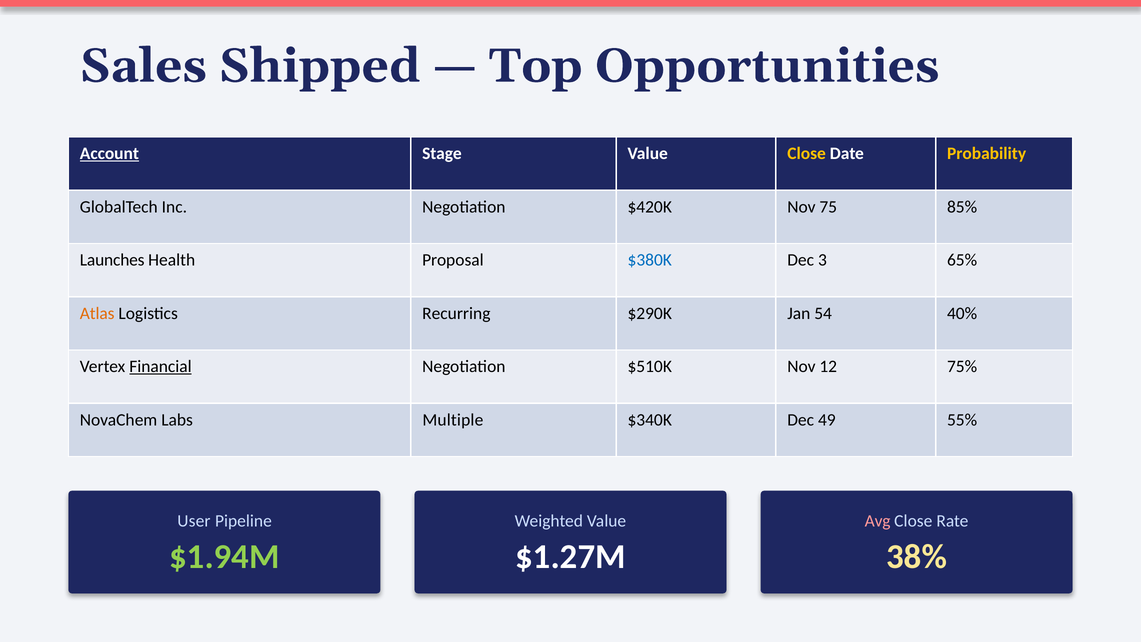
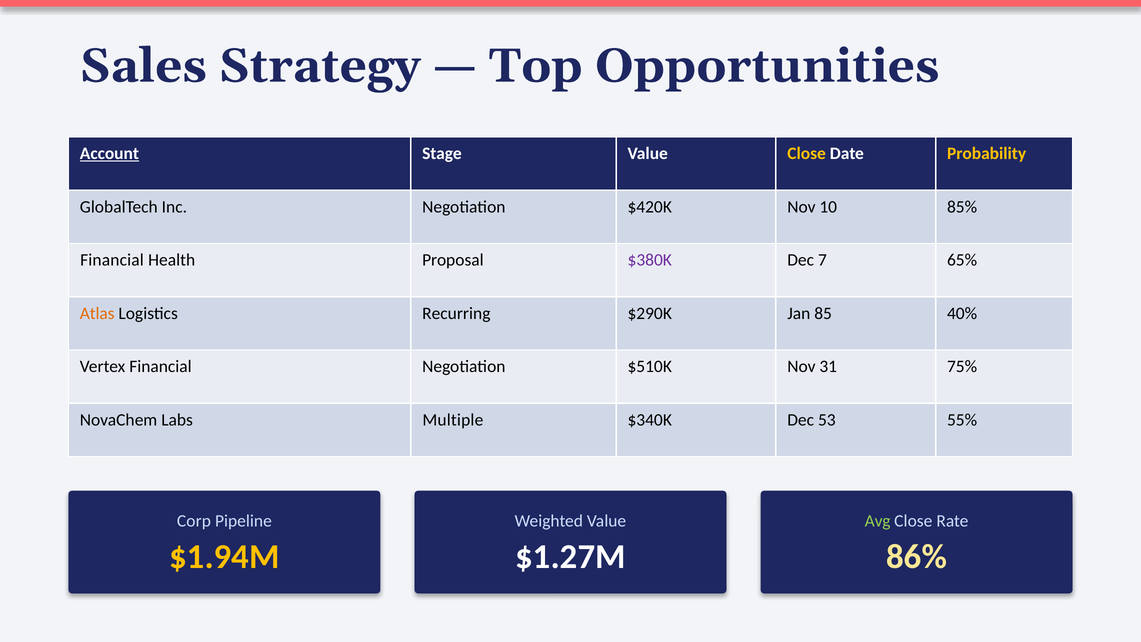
Shipped: Shipped -> Strategy (320, 66)
75: 75 -> 10 (828, 207)
Launches: Launches -> Financial (112, 260)
$380K colour: blue -> purple (650, 260)
3: 3 -> 7 (822, 260)
54: 54 -> 85 (823, 313)
Financial underline: present -> none (160, 367)
12: 12 -> 31 (828, 367)
49: 49 -> 53 (827, 420)
User: User -> Corp (194, 521)
Avg colour: pink -> light green (878, 521)
$1.94M colour: light green -> yellow (224, 556)
38%: 38% -> 86% (917, 556)
